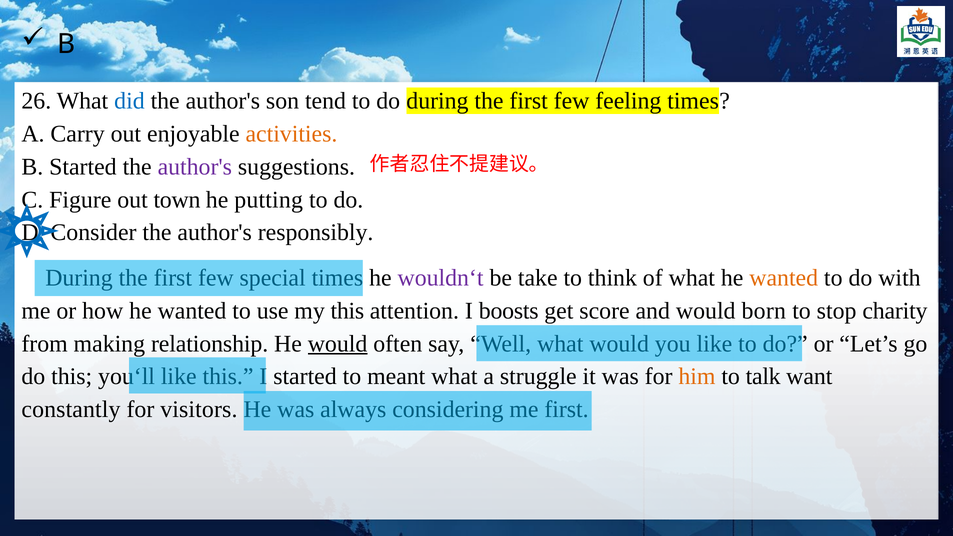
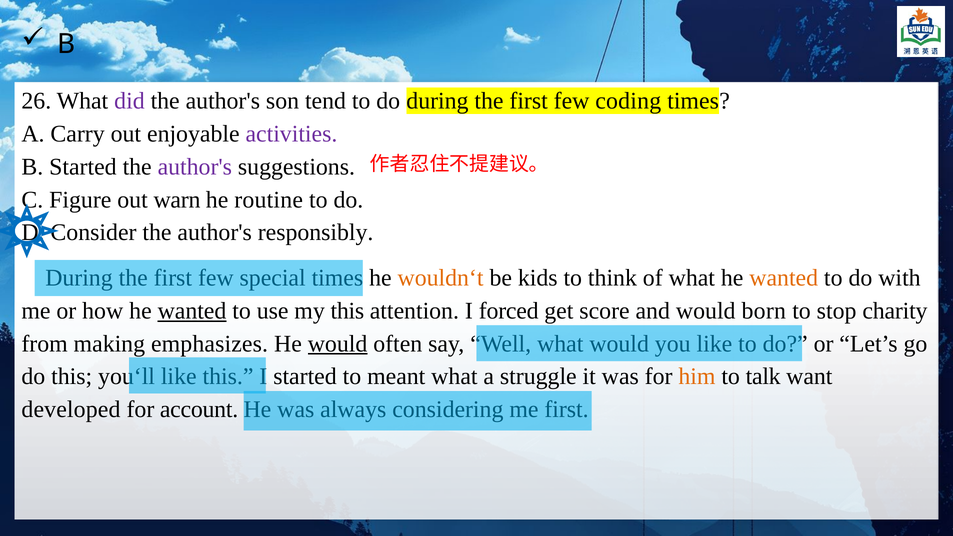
did colour: blue -> purple (129, 101)
feeling: feeling -> coding (628, 101)
activities colour: orange -> purple (291, 134)
town: town -> warn (177, 200)
putting: putting -> routine (269, 200)
wouldn‘t colour: purple -> orange (441, 278)
take: take -> kids (538, 278)
wanted underline: none -> present (192, 311)
boosts: boosts -> forced (509, 311)
relationship: relationship -> emphasizes (210, 344)
constantly: constantly -> developed (71, 409)
visitors: visitors -> account (199, 409)
